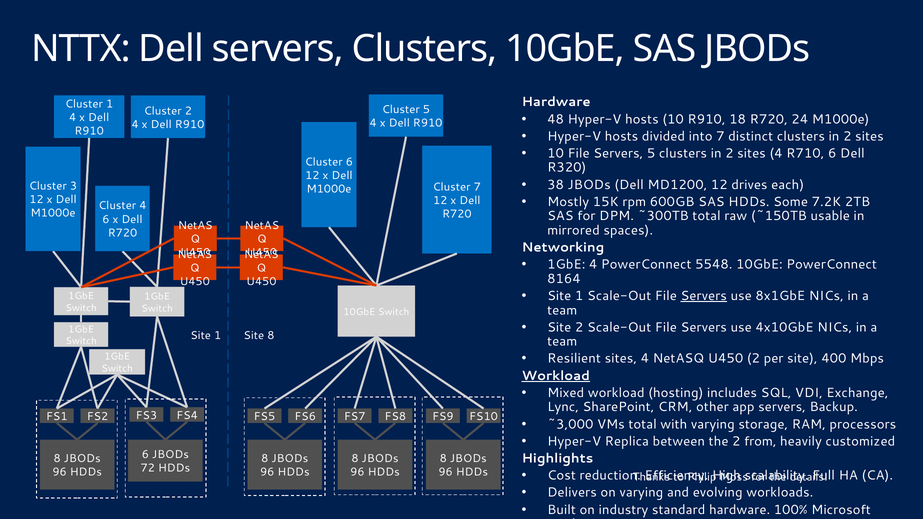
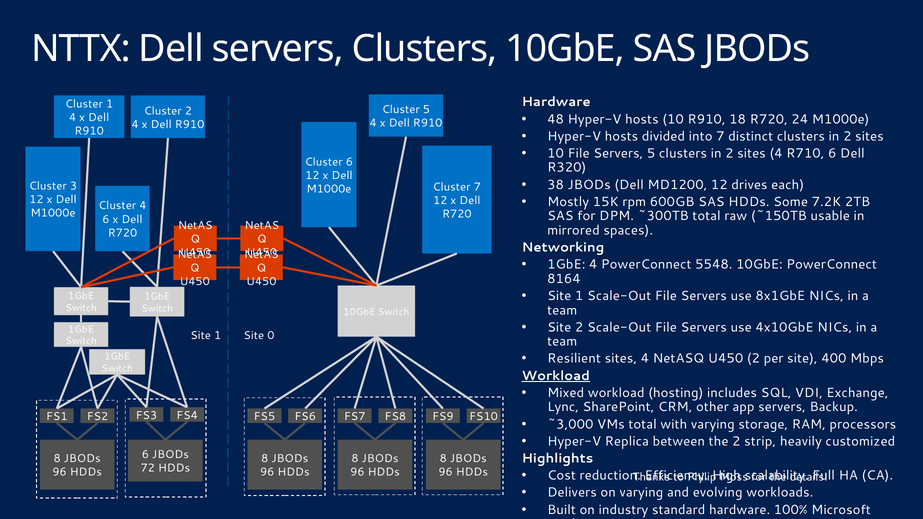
Servers underline: present -> none (704, 296)
Site 8: 8 -> 0 (271, 336)
from: from -> strip (760, 441)
